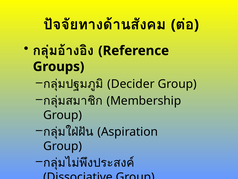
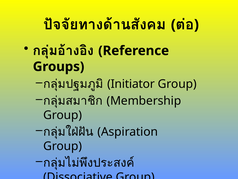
Decider: Decider -> Initiator (131, 84)
